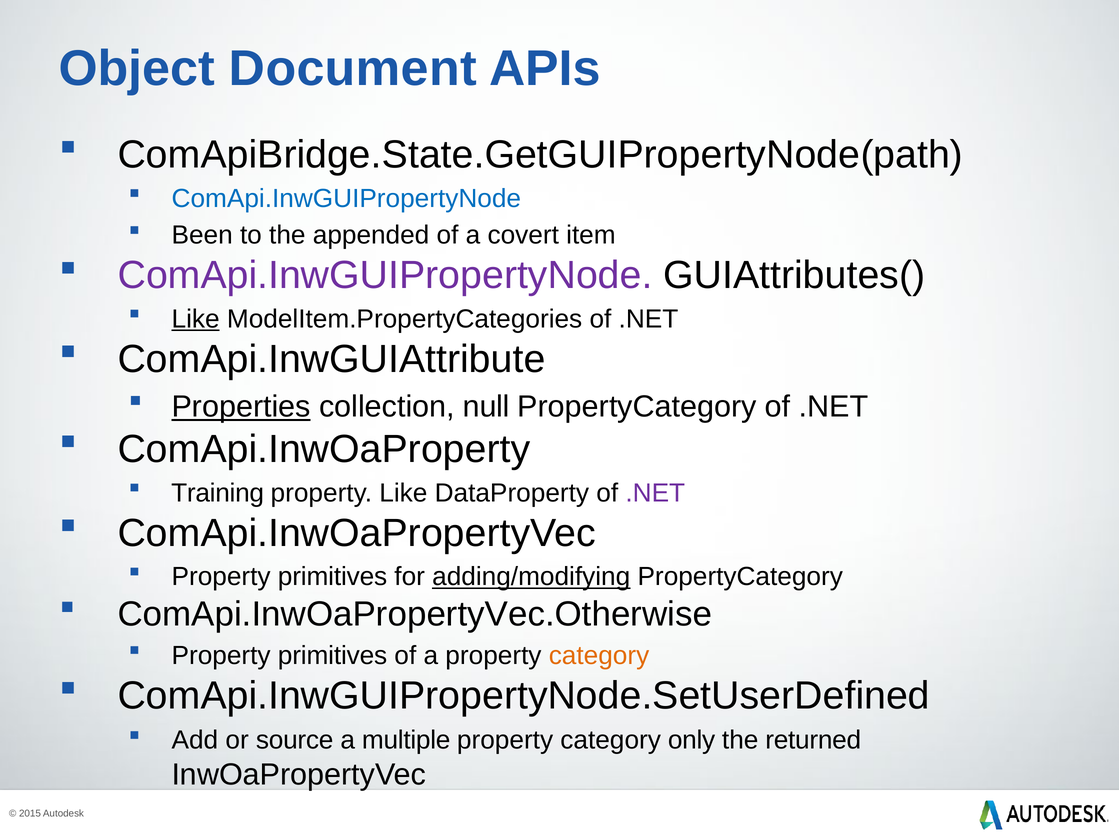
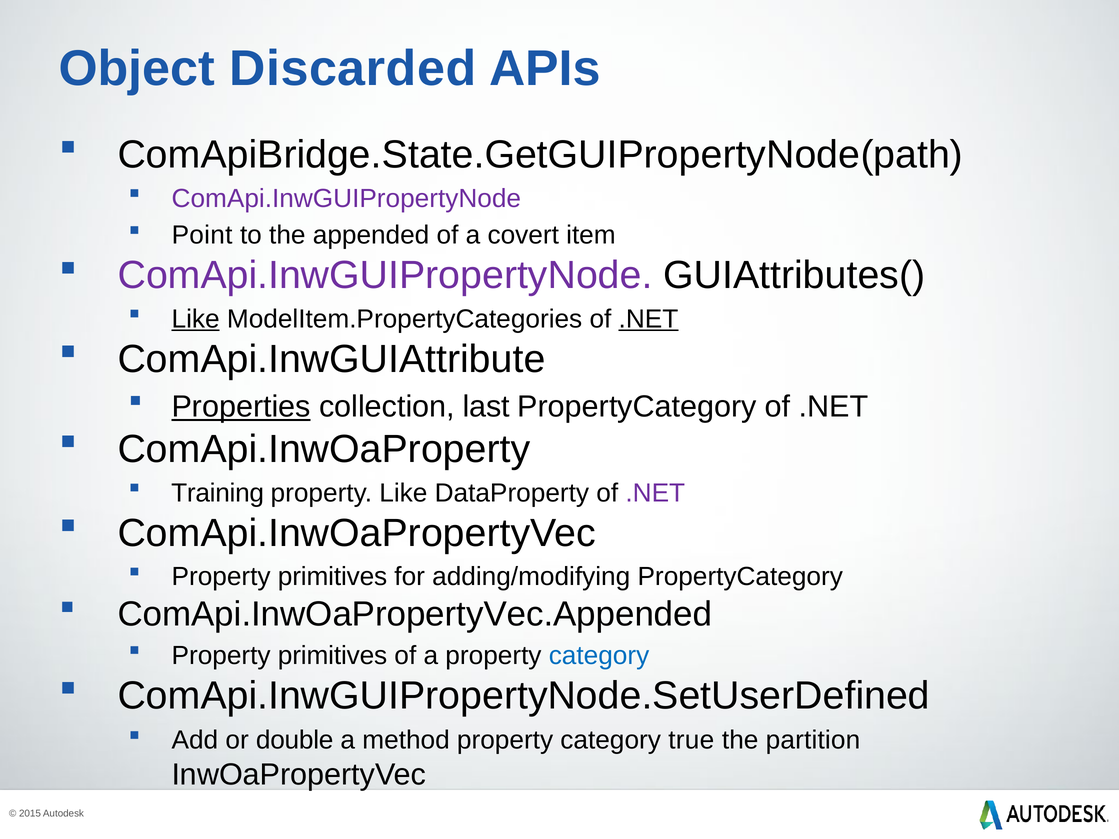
Document: Document -> Discarded (353, 69)
ComApi.InwGUIPropertyNode colour: blue -> purple (346, 199)
Been: Been -> Point (202, 235)
.NET underline: none -> present (648, 319)
null: null -> last (486, 407)
adding/modifying underline: present -> none (531, 577)
ComApi.InwOaPropertyVec.Otherwise: ComApi.InwOaPropertyVec.Otherwise -> ComApi.InwOaPropertyVec.Appended (415, 614)
category colour: orange -> blue (599, 655)
source: source -> double (295, 740)
multiple: multiple -> method (406, 740)
only: only -> true (691, 740)
returned: returned -> partition (813, 740)
